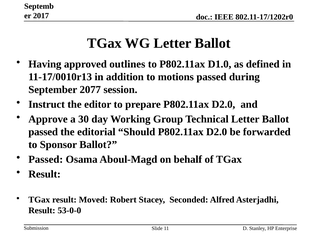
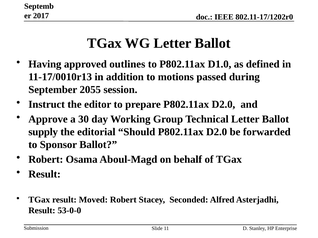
2077: 2077 -> 2055 (90, 90)
passed: passed -> supply (43, 132)
Passed: Passed -> Robert (46, 160)
